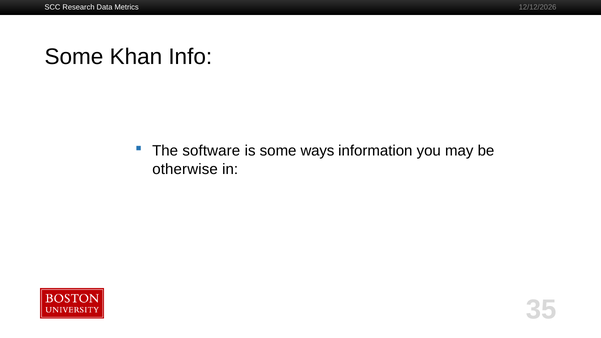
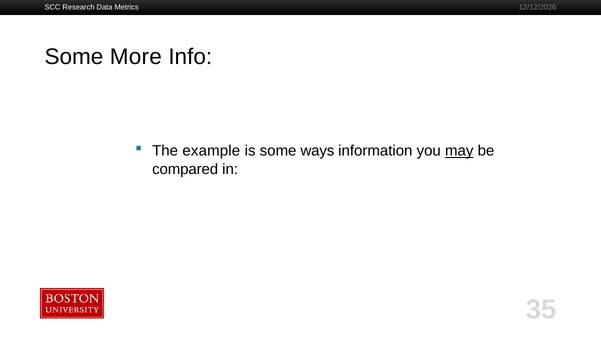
Khan: Khan -> More (136, 57)
software: software -> example (211, 151)
may underline: none -> present (459, 151)
otherwise: otherwise -> compared (185, 169)
